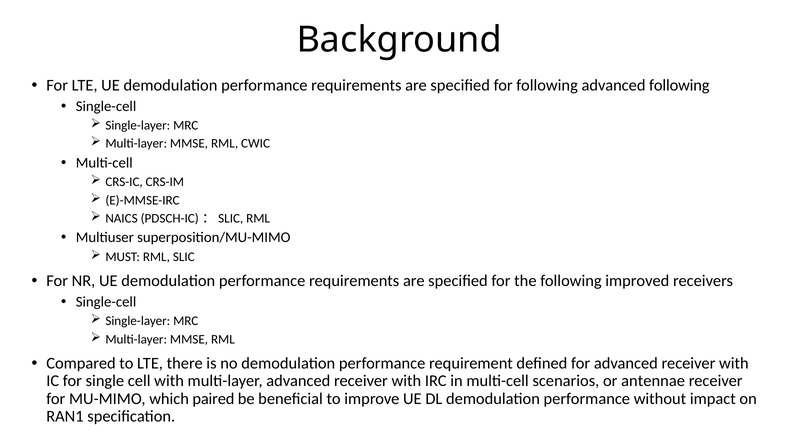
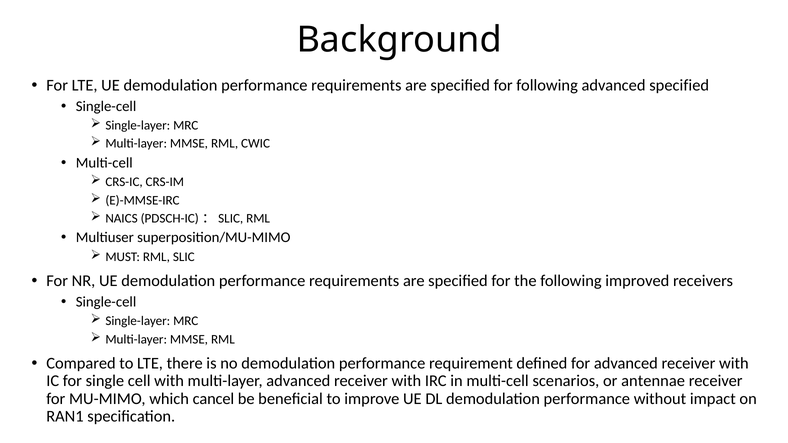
advanced following: following -> specified (679, 85)
paired: paired -> cancel (213, 399)
